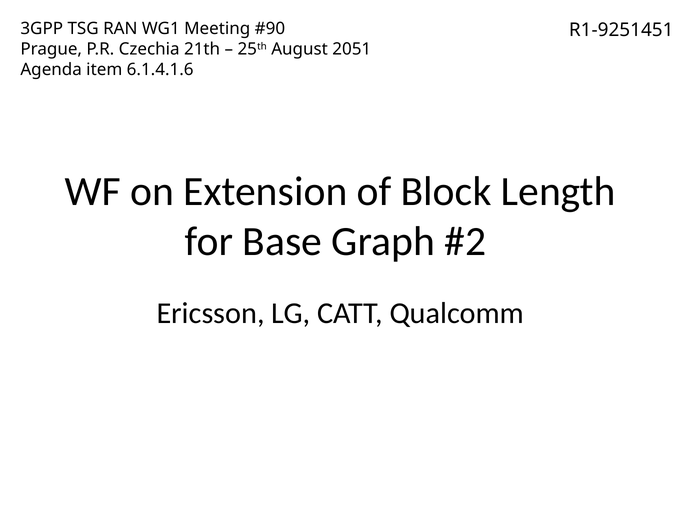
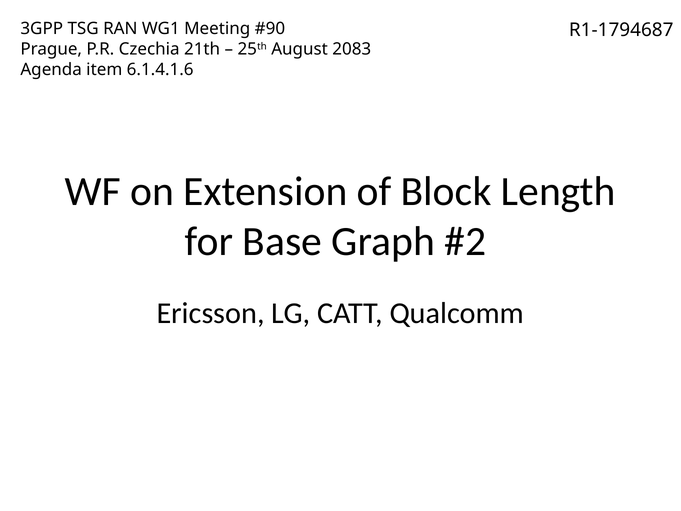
R1-9251451: R1-9251451 -> R1-1794687 (621, 30)
2051: 2051 -> 2083 (352, 49)
